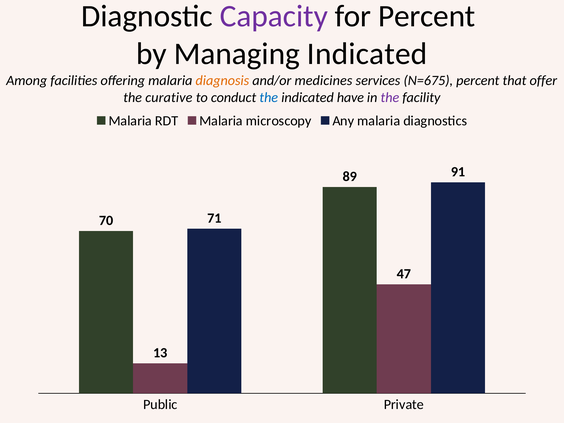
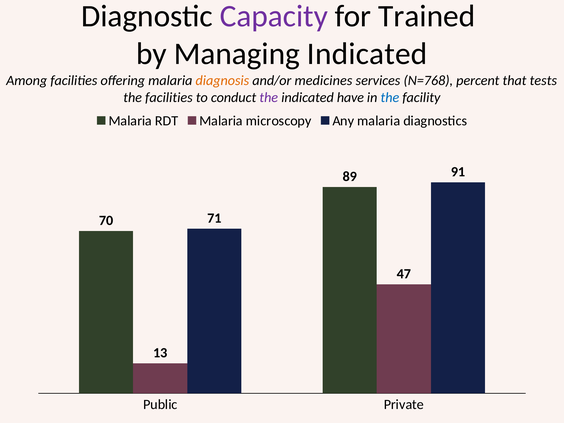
for Percent: Percent -> Trained (427, 16)
N=675: N=675 -> N=768 (428, 80)
offer: offer -> tests (543, 80)
the curative: curative -> facilities (169, 97)
the colour: blue -> purple (269, 97)
the colour: purple -> blue (390, 97)
